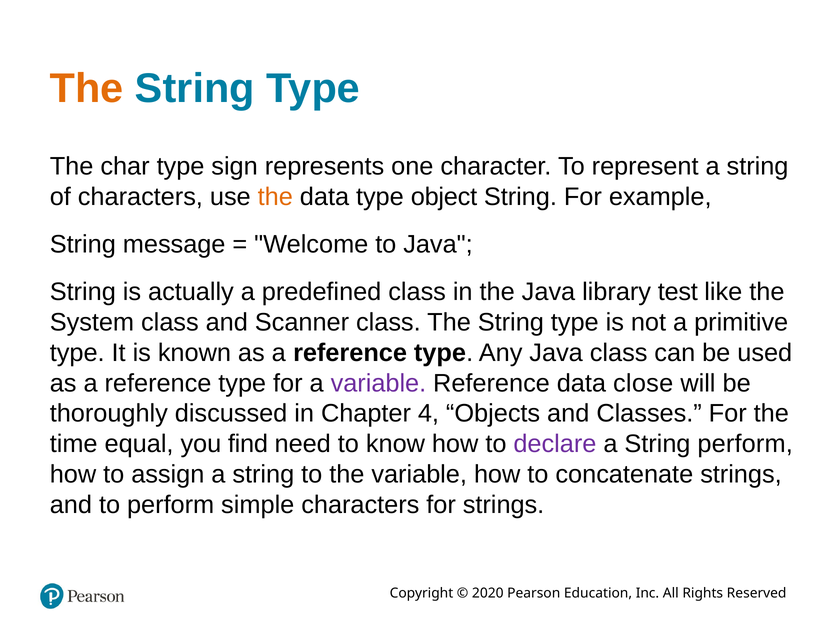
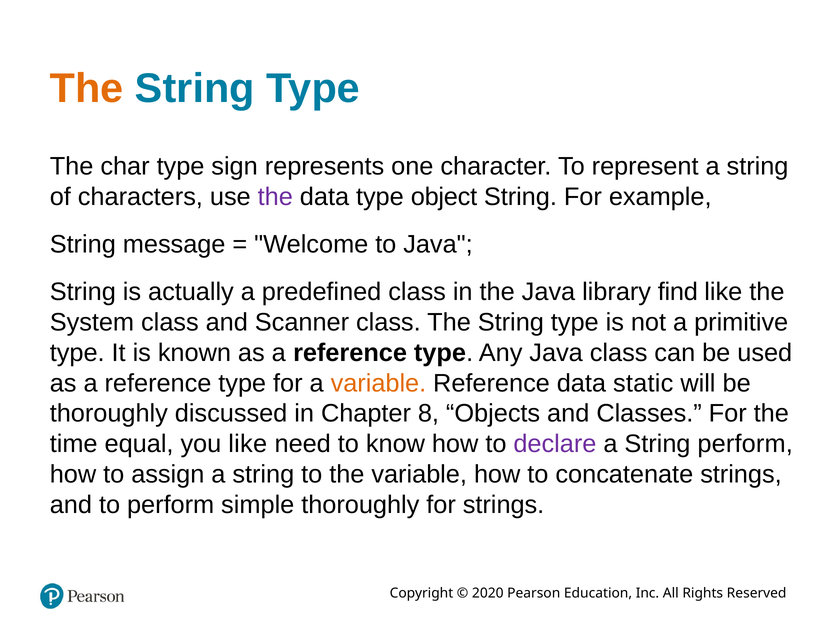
the colour: orange -> purple (275, 197)
test: test -> find (678, 292)
variable colour: purple -> orange (378, 384)
close: close -> static (643, 384)
4: 4 -> 8 (428, 414)
you find: find -> like (248, 444)
simple characters: characters -> thoroughly (360, 505)
